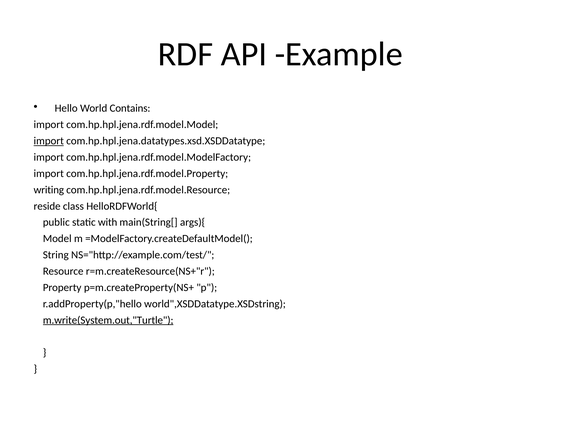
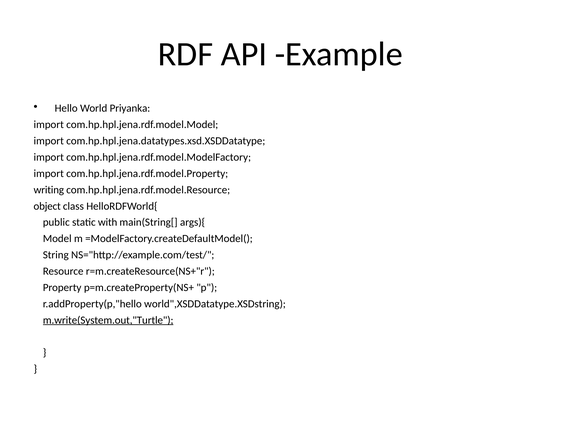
Contains: Contains -> Priyanka (130, 108)
import underline: present -> none (49, 141)
reside: reside -> object (47, 206)
